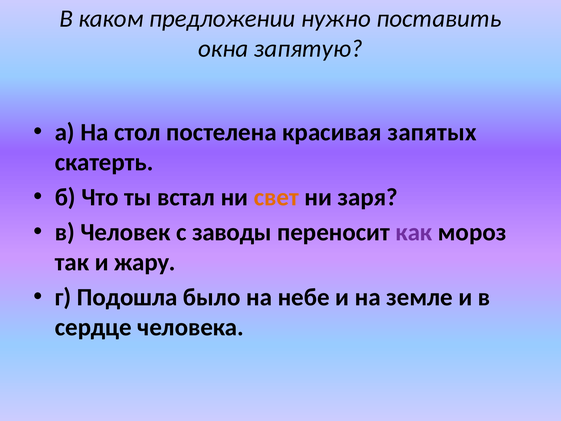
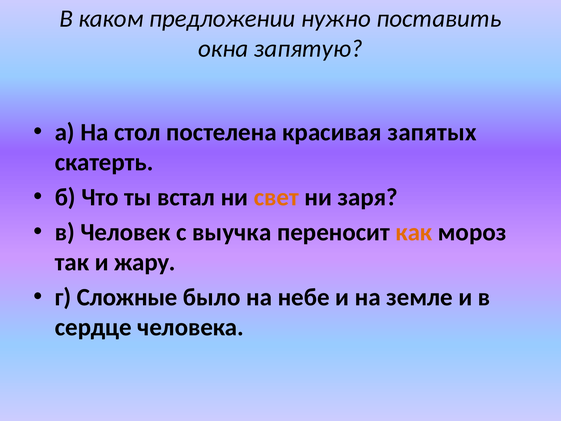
заводы: заводы -> выучка (232, 232)
как colour: purple -> orange (414, 232)
Подошла: Подошла -> Сложные (127, 297)
